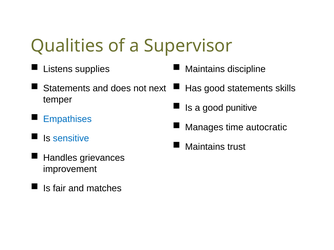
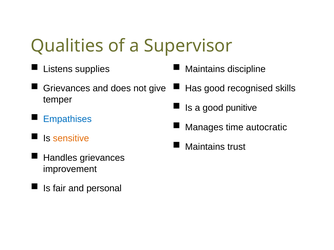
Statements: Statements -> Grievances (67, 89)
next: next -> give (157, 89)
good statements: statements -> recognised (250, 89)
sensitive colour: blue -> orange (71, 139)
matches: matches -> personal (104, 189)
